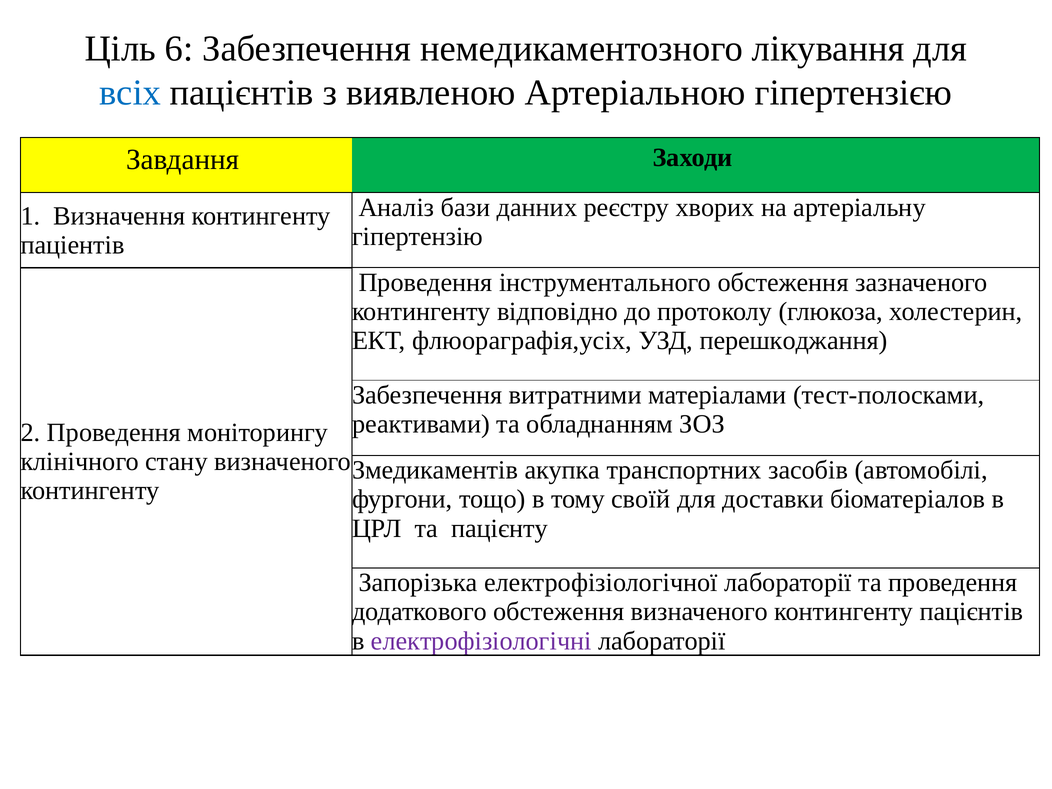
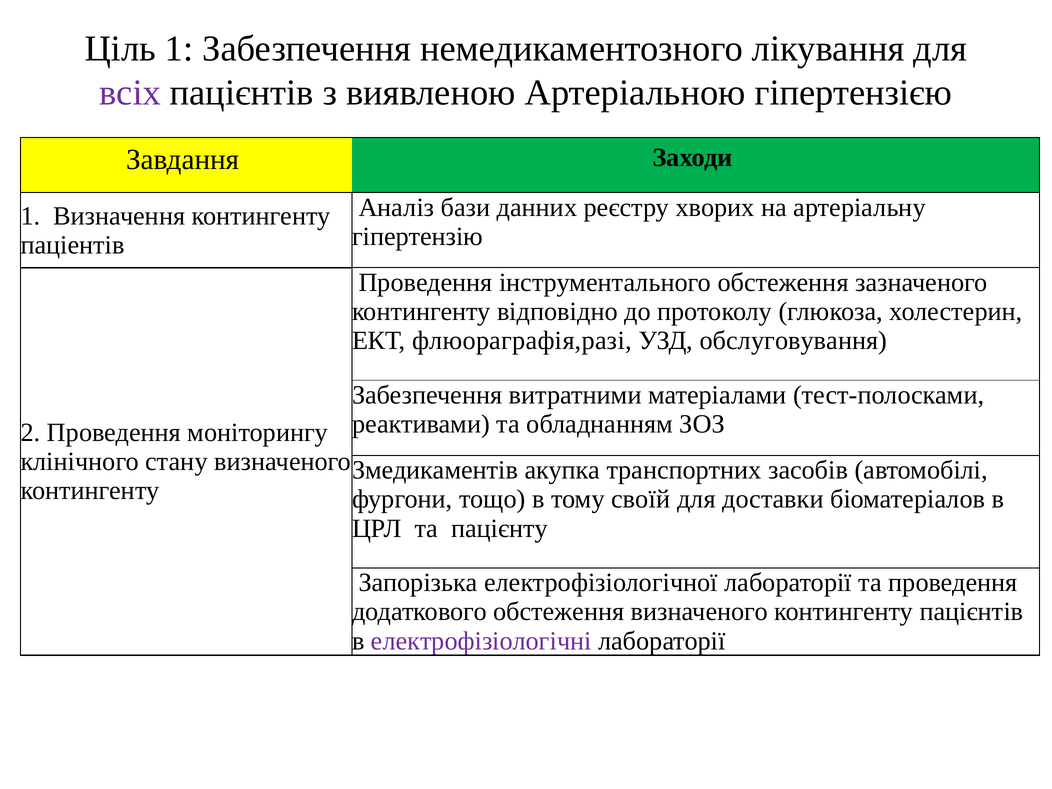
Ціль 6: 6 -> 1 (179, 49)
всіх colour: blue -> purple (130, 93)
флюораграфія,усіх: флюораграфія,усіх -> флюораграфія,разі (522, 341)
перешкоджання: перешкоджання -> обслуговування (793, 341)
